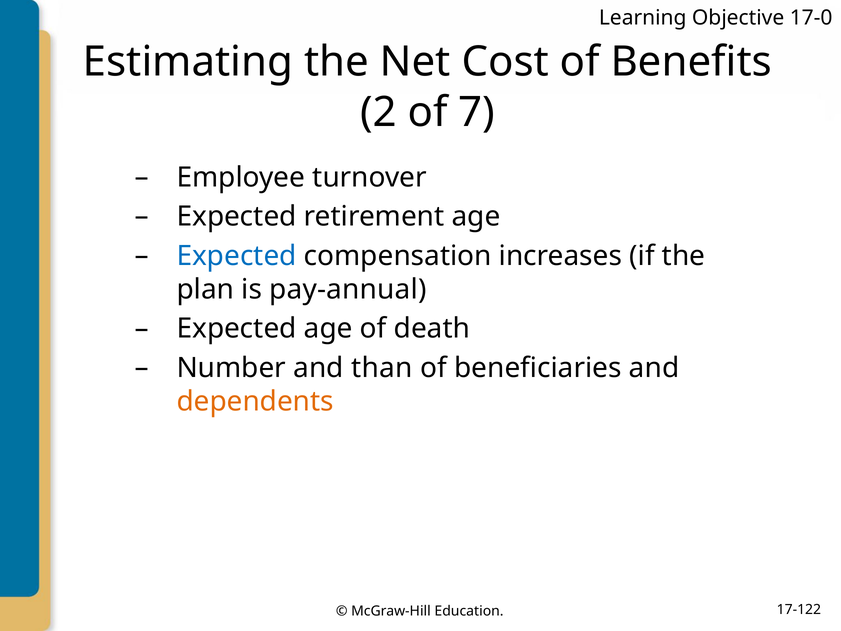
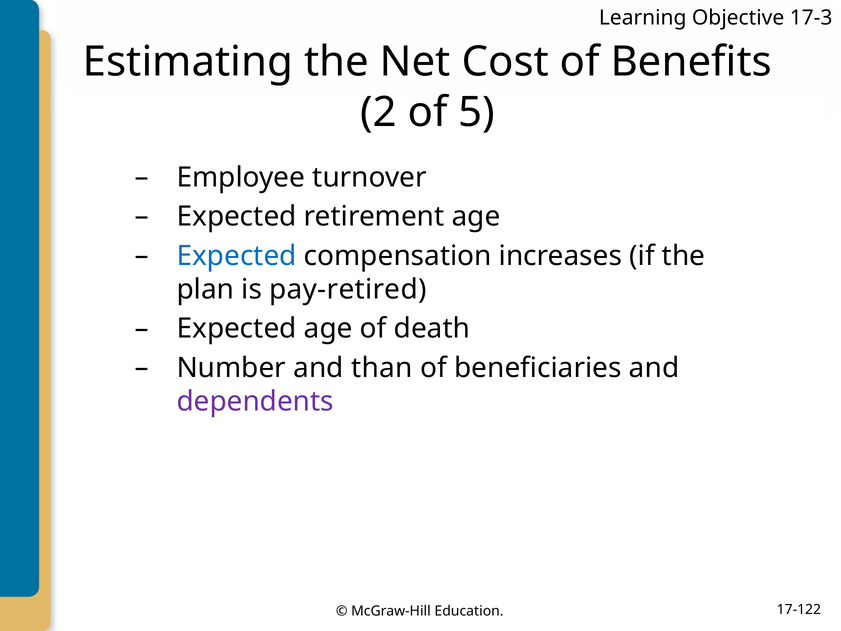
17-0: 17-0 -> 17-3 (811, 18)
7: 7 -> 5 (477, 112)
pay-annual: pay-annual -> pay-retired (348, 289)
dependents colour: orange -> purple (255, 401)
